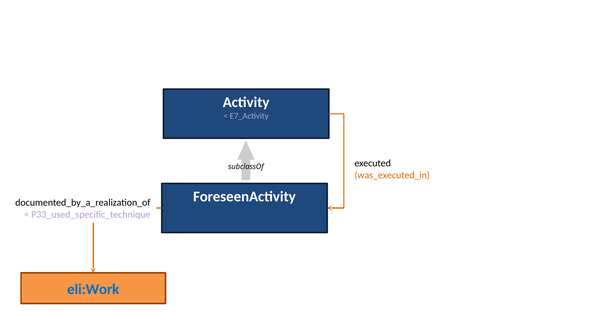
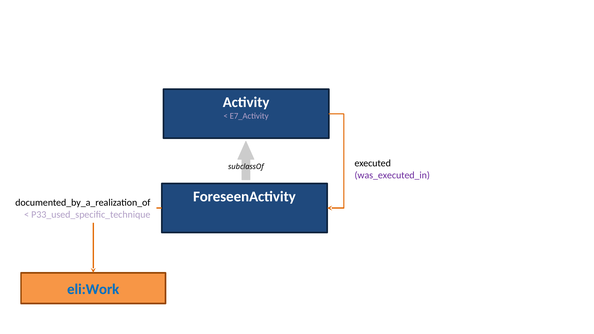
was_executed_in colour: orange -> purple (392, 175)
